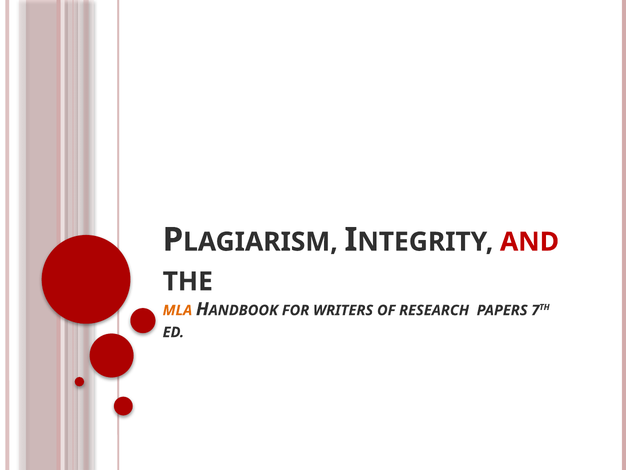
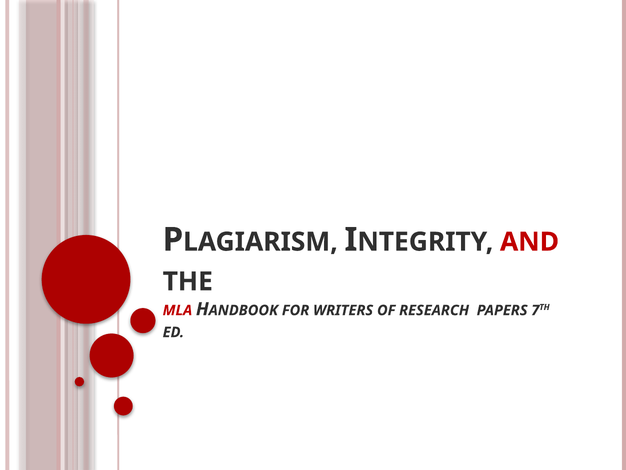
MLA colour: orange -> red (177, 310)
